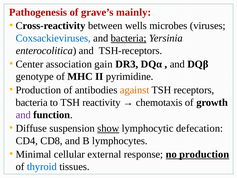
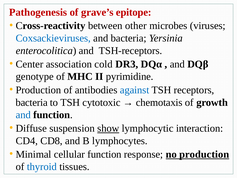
mainly: mainly -> epitope (134, 12)
wells: wells -> other (136, 26)
bacteria underline: present -> none (129, 38)
gain: gain -> cold (104, 64)
against colour: orange -> blue (135, 90)
reactivity: reactivity -> cytotoxic (101, 102)
and colour: purple -> blue (23, 115)
defecation: defecation -> interaction (200, 128)
cellular external: external -> function (104, 154)
